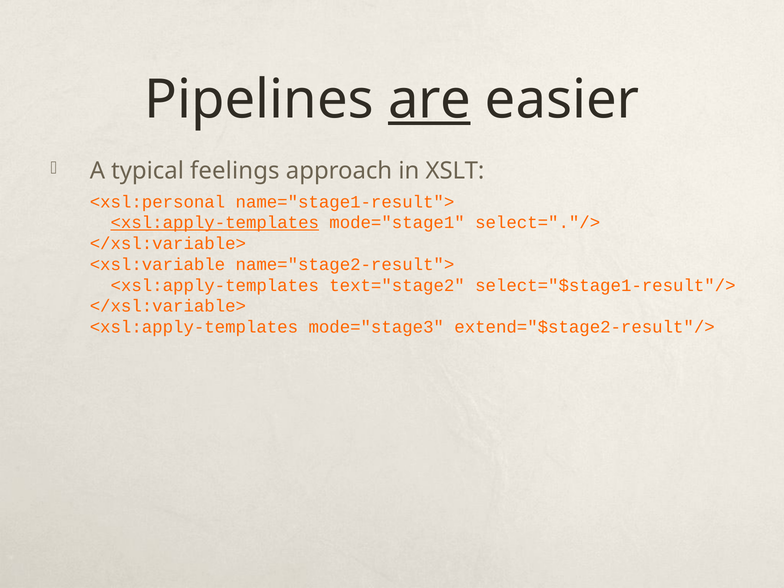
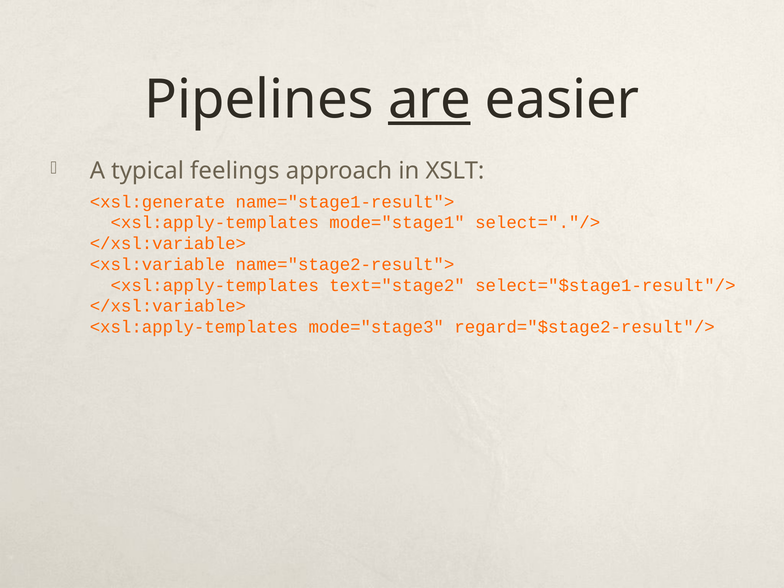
<xsl:personal: <xsl:personal -> <xsl:generate (157, 202)
<xsl:apply-templates underline: present -> none (215, 223)
extend="$stage2-result"/>: extend="$stage2-result"/> -> regard="$stage2-result"/> (585, 327)
